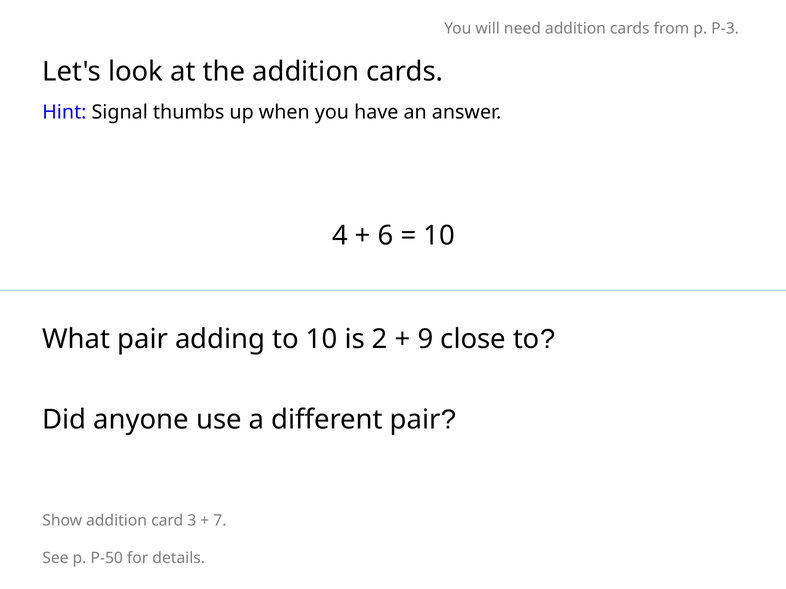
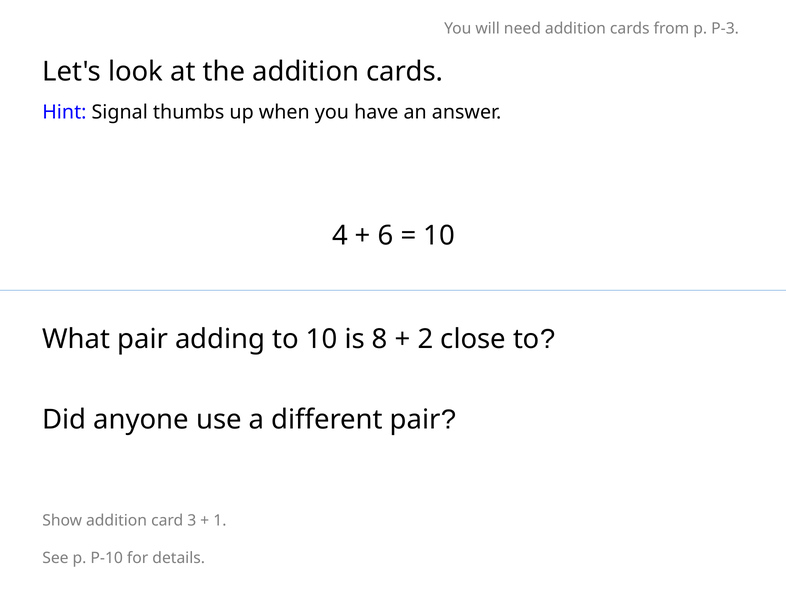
2: 2 -> 8 (380, 339)
9: 9 -> 2 (425, 339)
7: 7 -> 1 (220, 521)
P-50: P-50 -> P-10 (107, 559)
